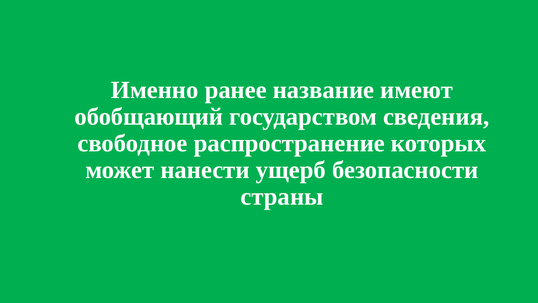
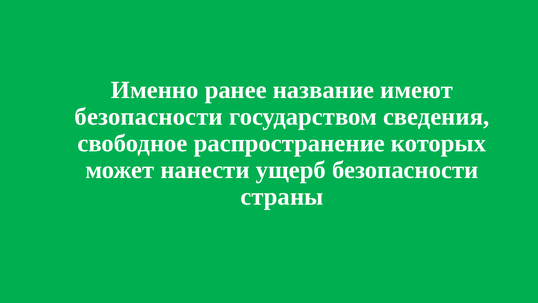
обобщающий: обобщающий -> безопасности (149, 116)
